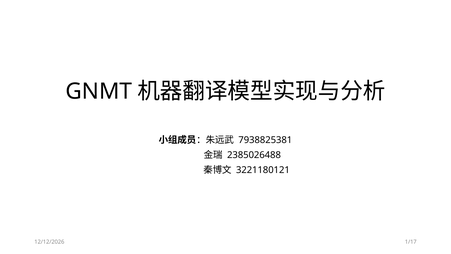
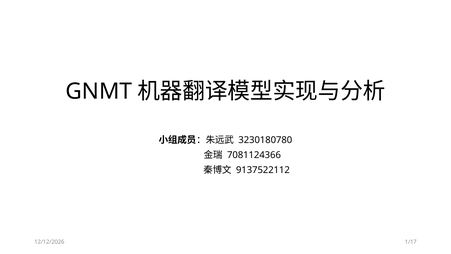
7938825381: 7938825381 -> 3230180780 (265, 140)
2385026488: 2385026488 -> 7081124366 (254, 155)
3221180121: 3221180121 -> 9137522112 (263, 170)
